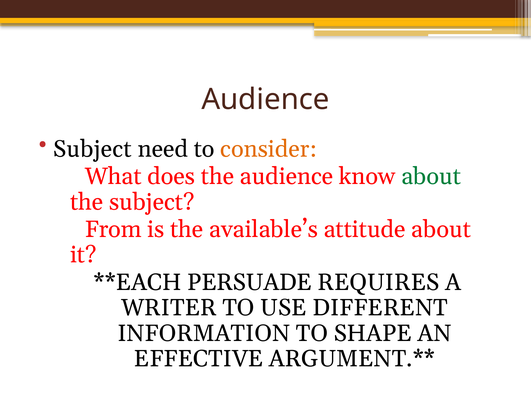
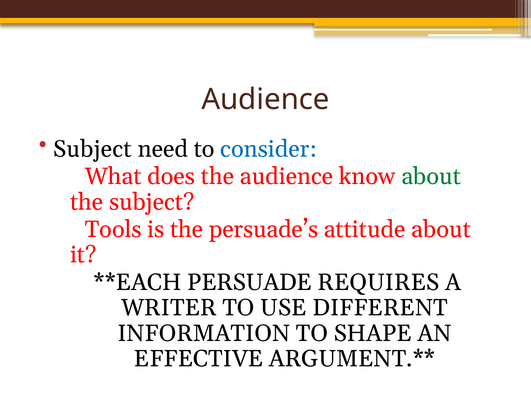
consider colour: orange -> blue (269, 149)
From: From -> Tools (113, 230)
available’s: available’s -> persuade’s (264, 230)
